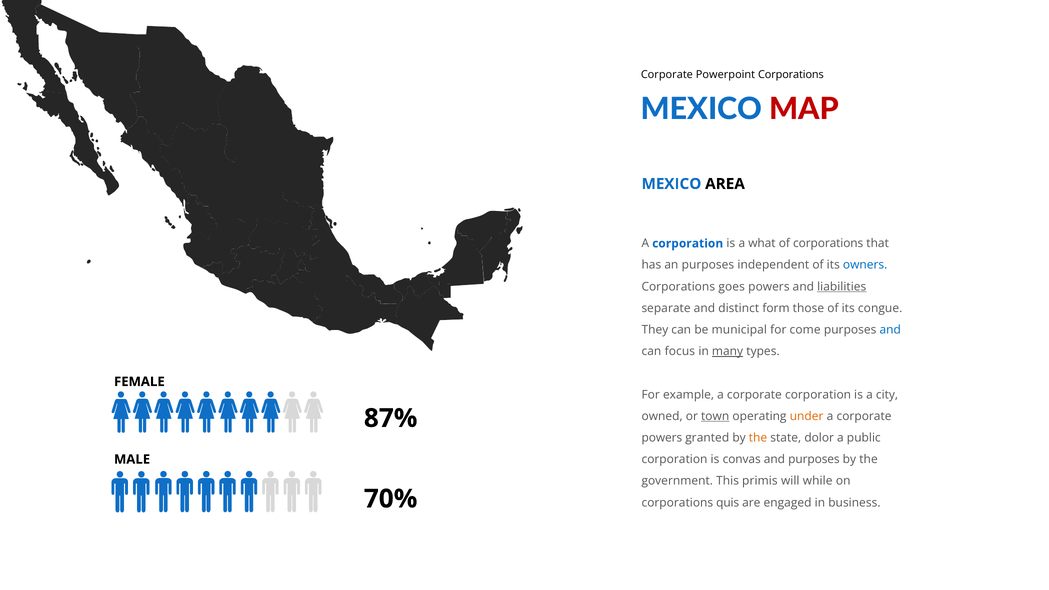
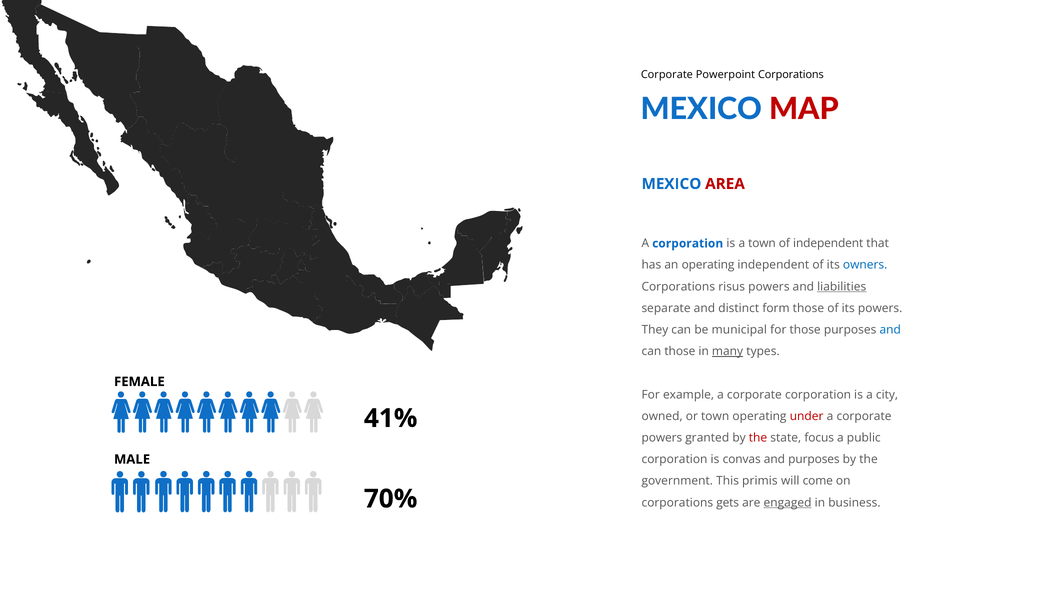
AREA colour: black -> red (725, 184)
a what: what -> town (762, 243)
of corporations: corporations -> independent (828, 243)
an purposes: purposes -> operating (708, 265)
goes: goes -> risus (732, 287)
its congue: congue -> powers (880, 308)
for come: come -> those (805, 330)
can focus: focus -> those (680, 351)
87%: 87% -> 41% (391, 418)
town underline: present -> none (715, 416)
under colour: orange -> red (807, 416)
the colour: orange -> red (758, 438)
dolor: dolor -> focus (819, 438)
while: while -> come (818, 481)
quis: quis -> gets (728, 503)
engaged underline: none -> present (788, 503)
